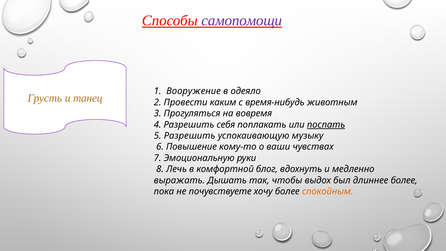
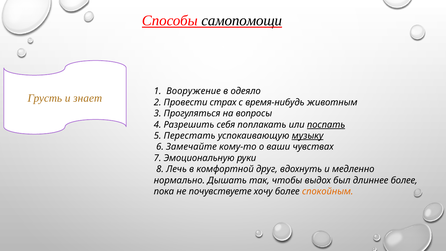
самопомощи colour: purple -> black (242, 21)
танец: танец -> знает (88, 98)
каким: каким -> страх (223, 102)
вовремя: вовремя -> вопросы (254, 113)
5 Разрешить: Разрешить -> Перестать (190, 136)
музыку underline: none -> present (308, 136)
Повышение: Повышение -> Замечайте (191, 147)
блог: блог -> друг (267, 169)
выражать: выражать -> нормально (179, 180)
